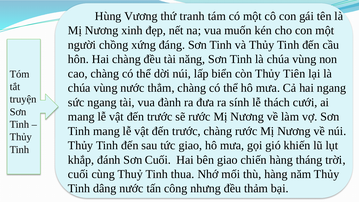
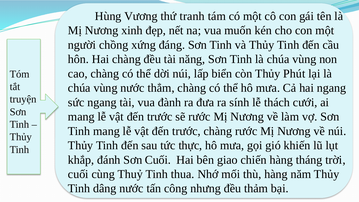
Tiên: Tiên -> Phút (294, 74)
tức giao: giao -> thực (190, 145)
